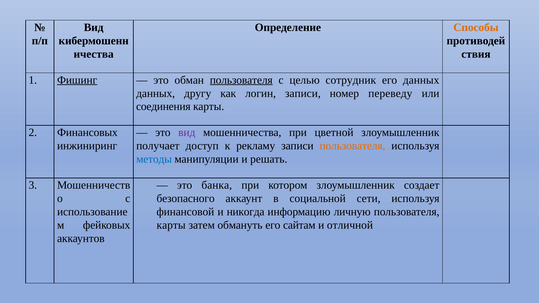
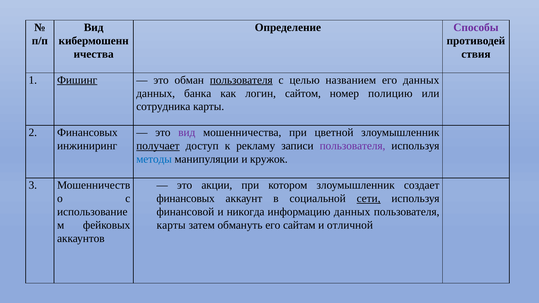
Способы colour: orange -> purple (476, 27)
сотрудник: сотрудник -> названием (351, 80)
другу: другу -> банка (198, 93)
логин записи: записи -> сайтом (303, 93)
переведу: переведу -> полицию (390, 93)
соединения: соединения -> сотрудника (163, 107)
получает underline: none -> present (158, 146)
пользователя colour: orange -> purple (353, 146)
решать: решать -> кружок (269, 159)
банка: банка -> акции (217, 185)
безопасного: безопасного -> финансовых (186, 199)
сети underline: none -> present (369, 199)
информацию личную: личную -> данных (352, 212)
